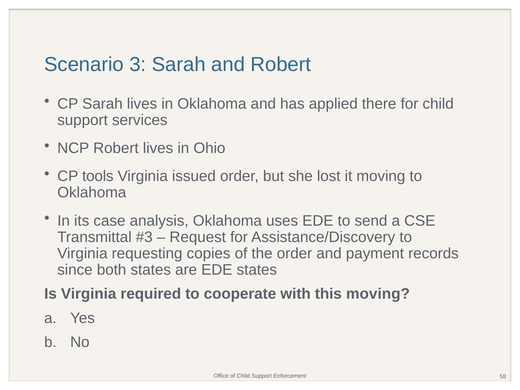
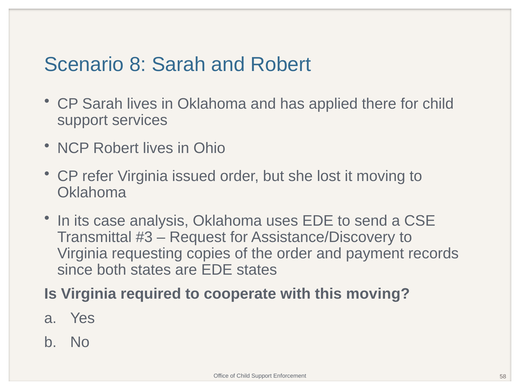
3: 3 -> 8 (138, 65)
tools: tools -> refer (98, 176)
